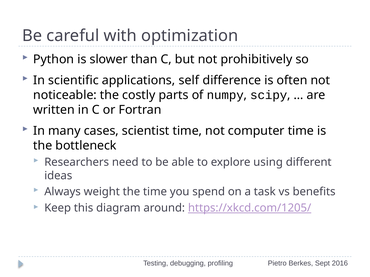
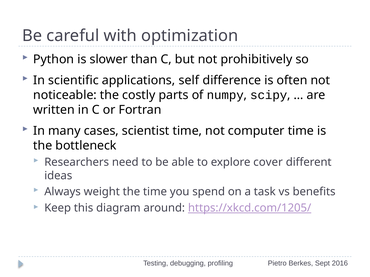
using: using -> cover (268, 162)
